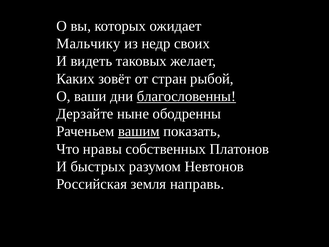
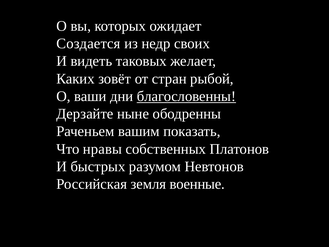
Мальчику: Мальчику -> Создается (88, 44)
вашим underline: present -> none (139, 131)
направь: направь -> военные (197, 184)
